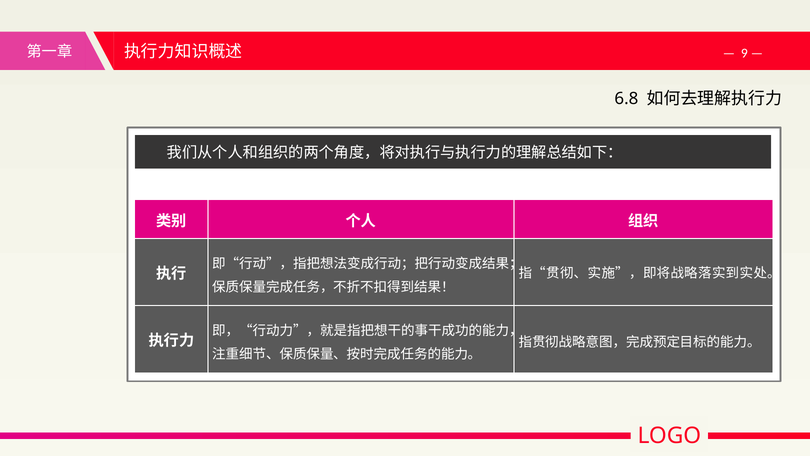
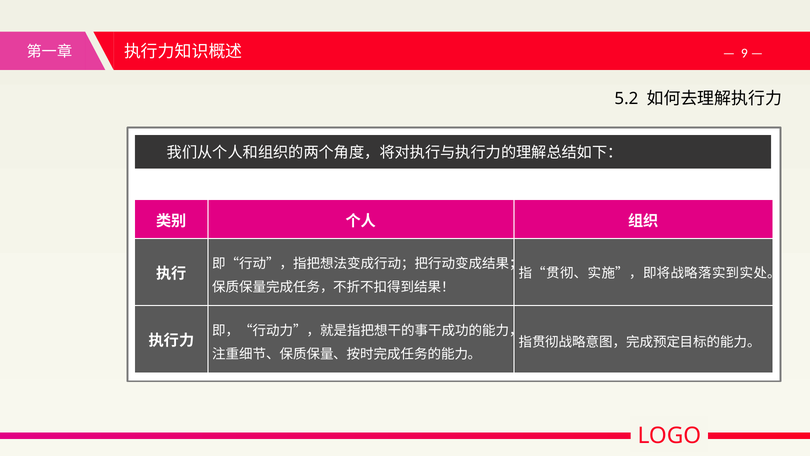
6.8: 6.8 -> 5.2 (626, 99)
